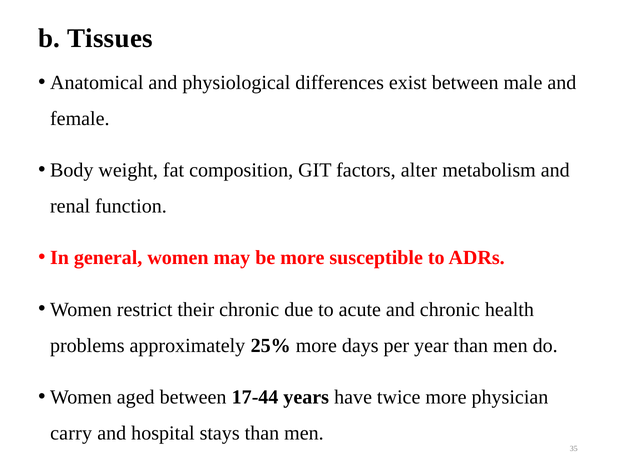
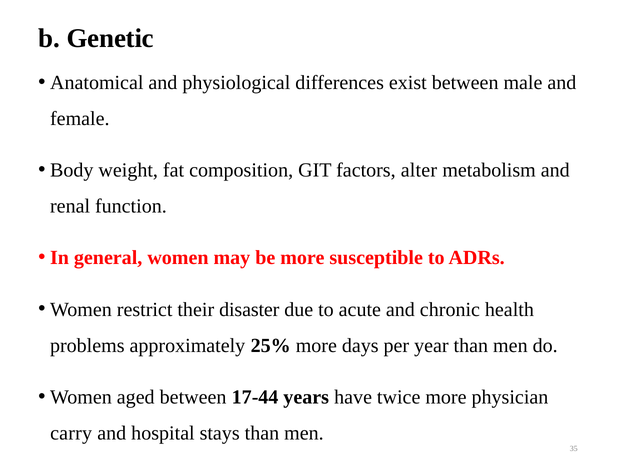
Tissues: Tissues -> Genetic (110, 38)
their chronic: chronic -> disaster (249, 310)
